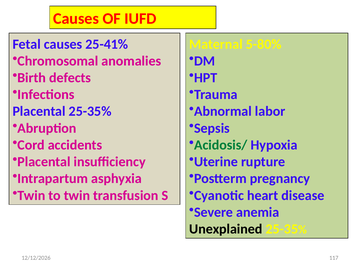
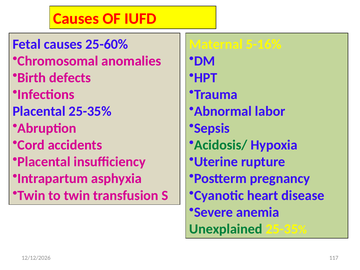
25-41%: 25-41% -> 25-60% (107, 44)
5-80%: 5-80% -> 5-16% (264, 44)
Unexplained colour: black -> green (226, 229)
